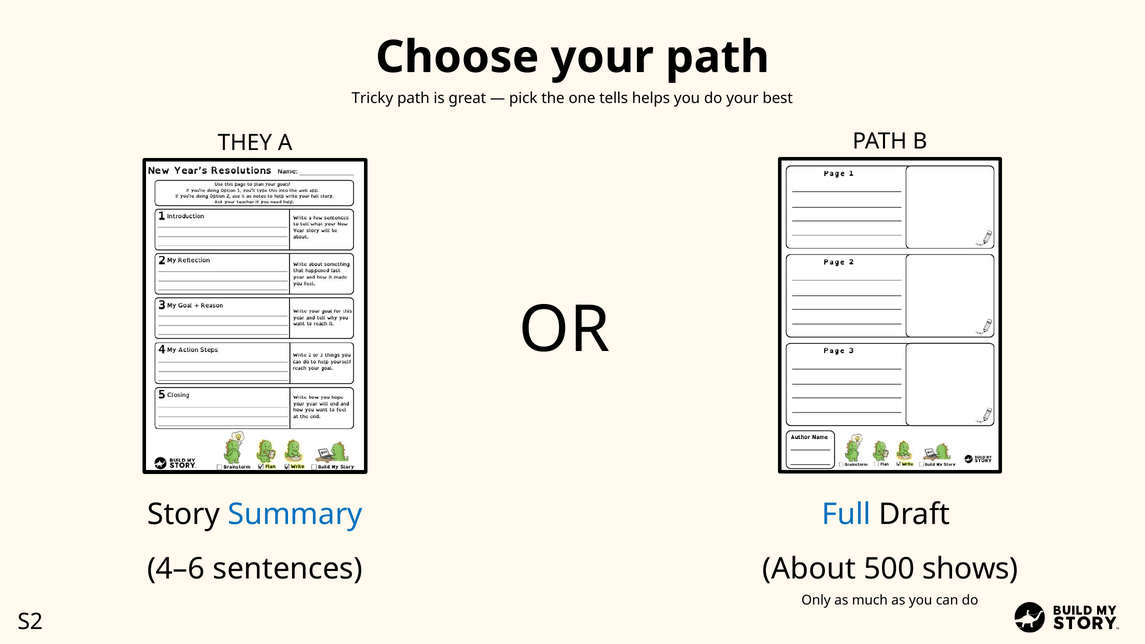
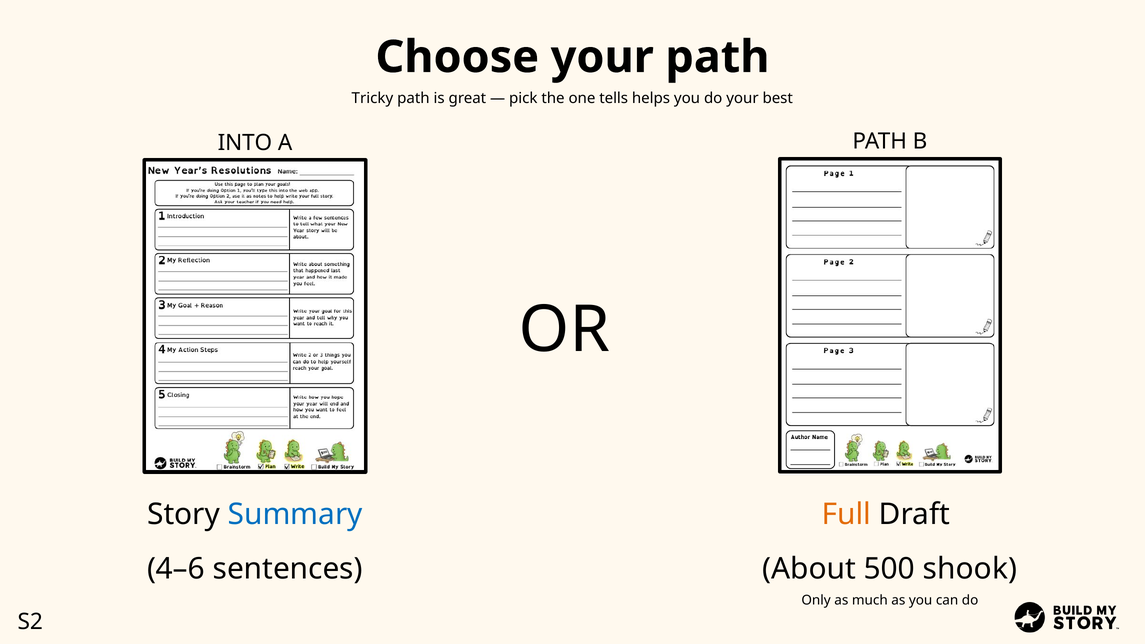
THEY: THEY -> INTO (245, 143)
Full colour: blue -> orange (847, 514)
shows: shows -> shook (970, 569)
